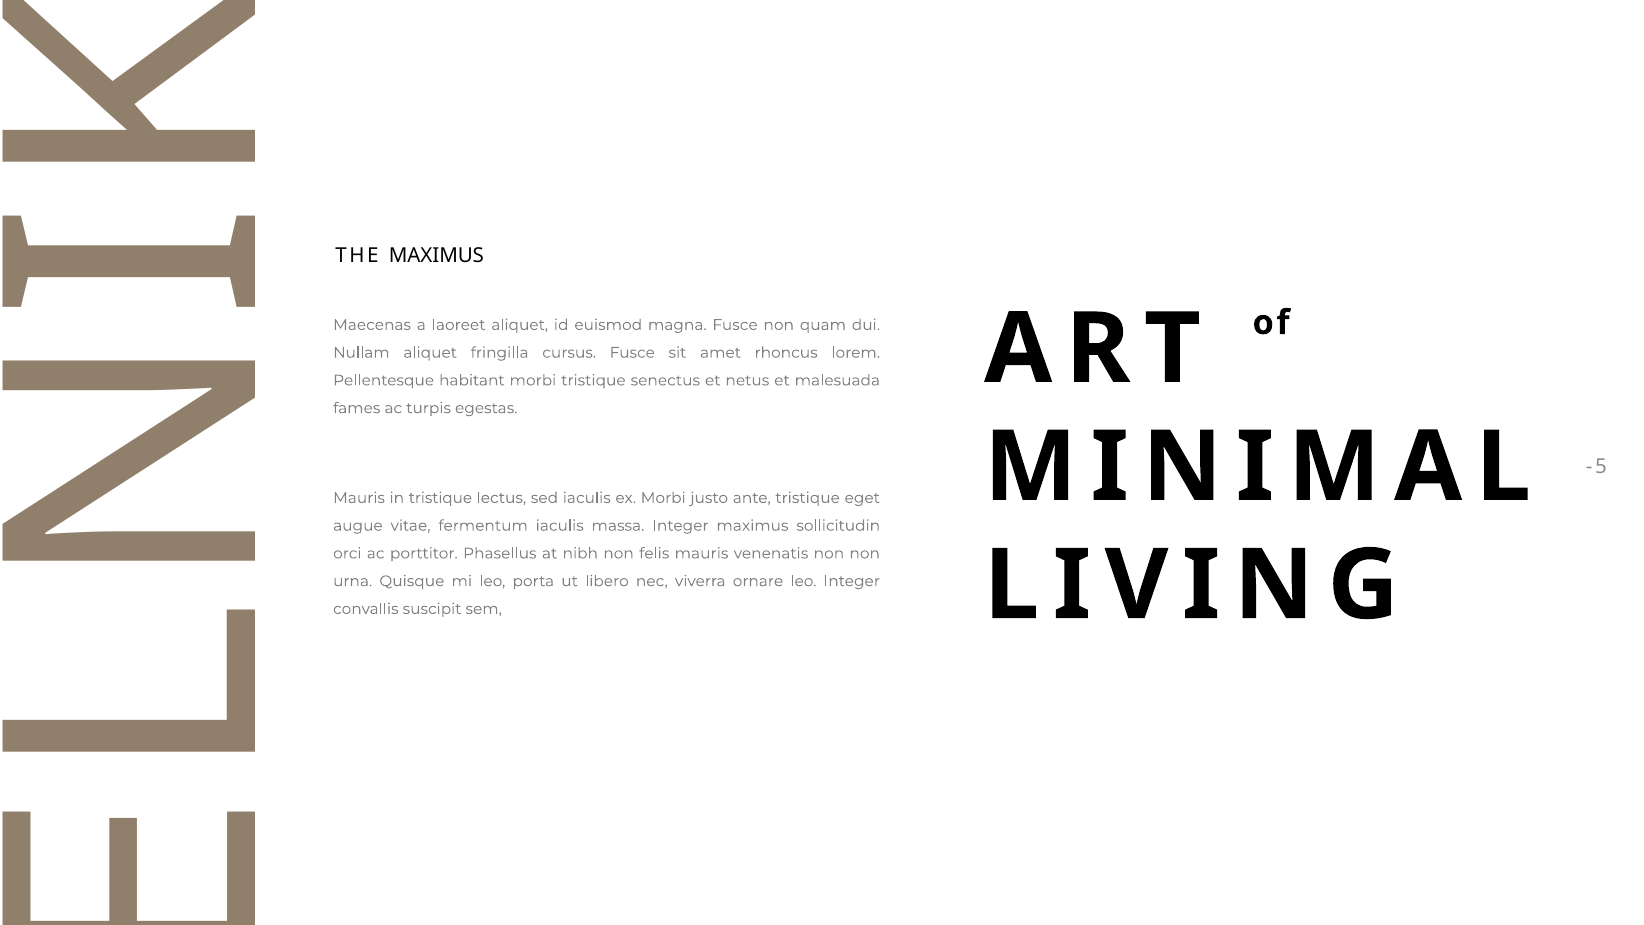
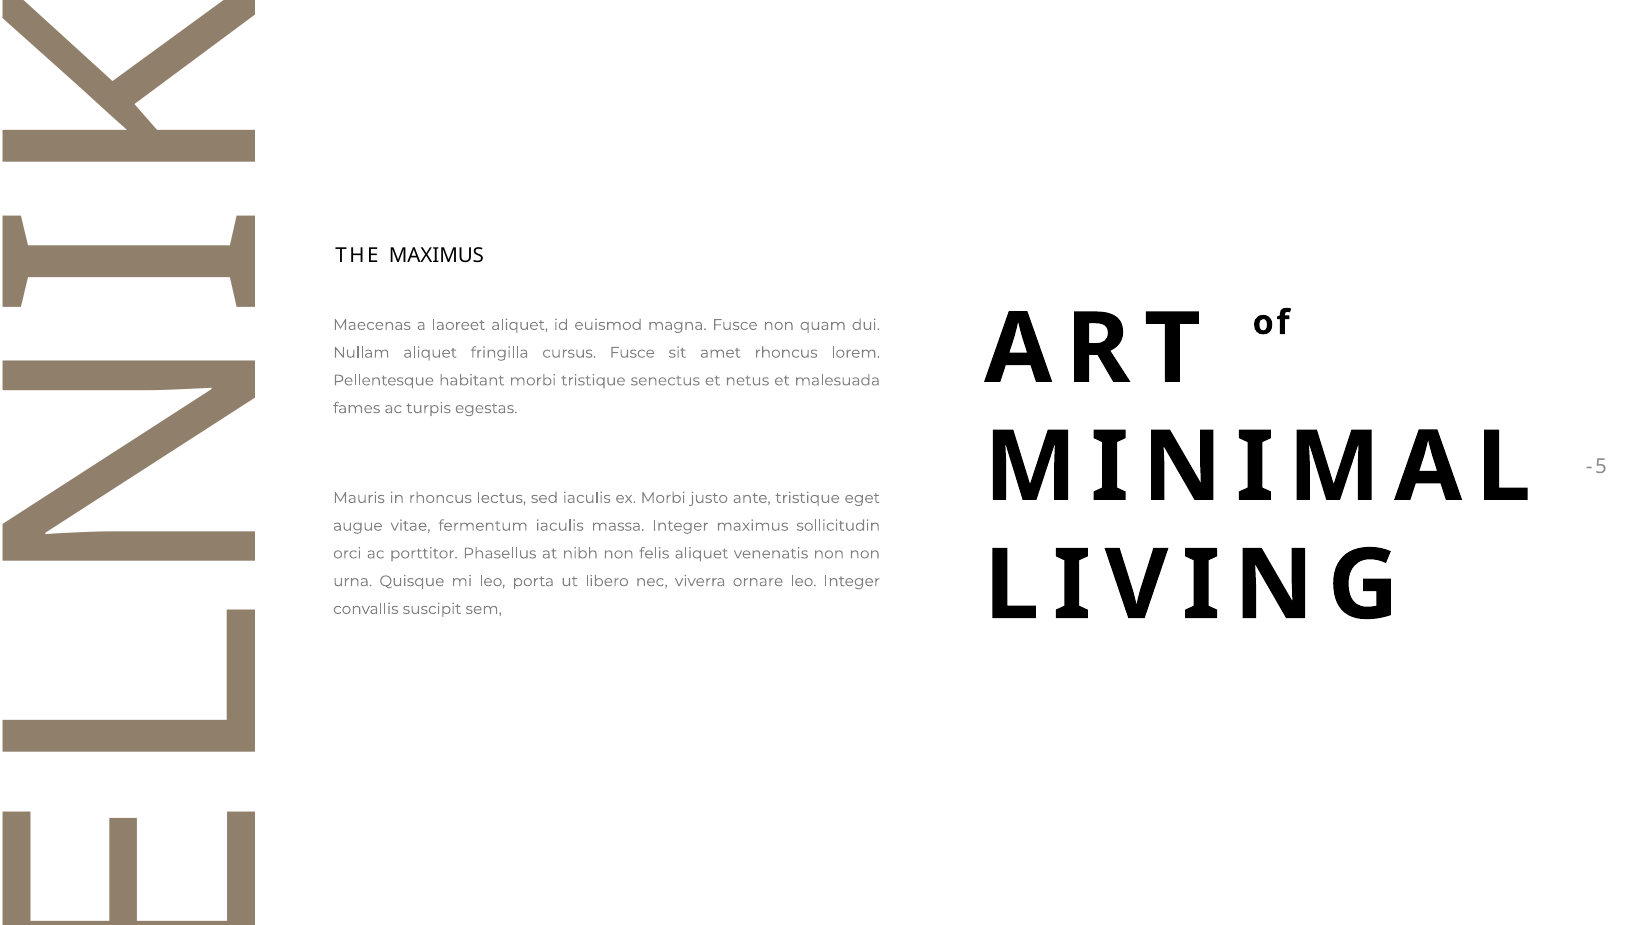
tristique: tristique -> rhoncus (440, 498)
felis mauris: mauris -> aliquet (702, 553)
